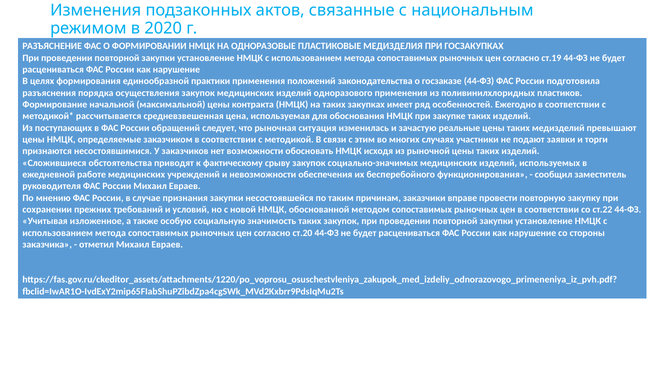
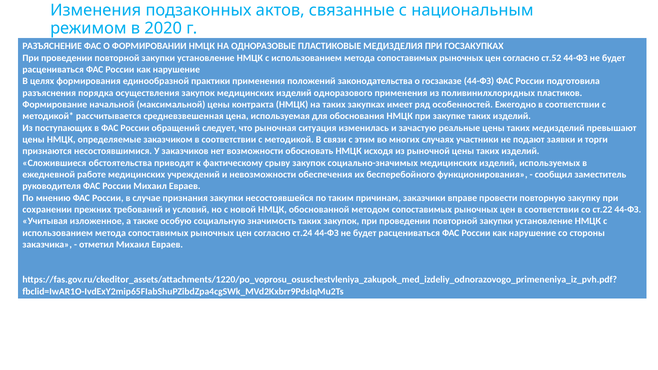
ст.19: ст.19 -> ст.52 (551, 58)
ст.20: ст.20 -> ст.24 (302, 233)
